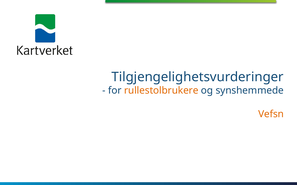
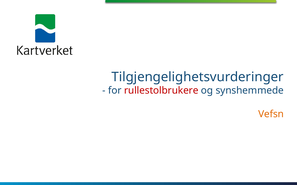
rullestolbrukere colour: orange -> red (161, 91)
